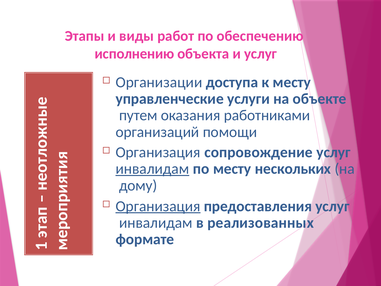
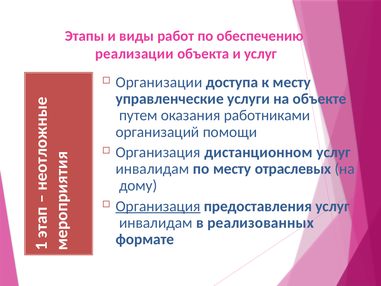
исполнению: исполнению -> реализации (134, 54)
сопровождение: сопровождение -> дистанционном (258, 152)
инвалидам underline: present -> none (152, 169)
нескольких: нескольких -> отраслевых (293, 169)
